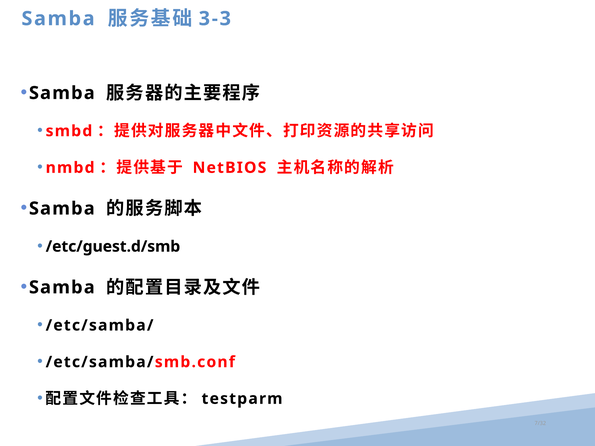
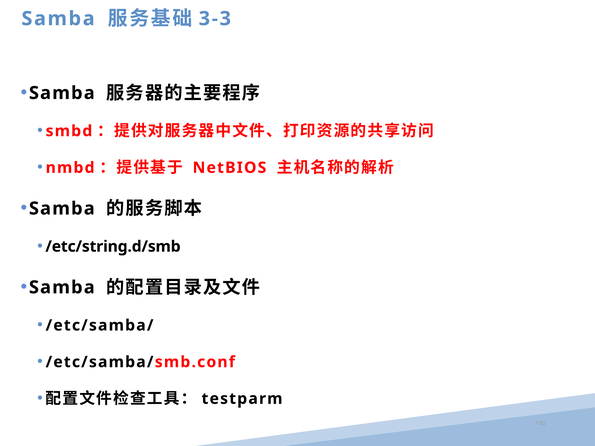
/etc/guest.d/smb: /etc/guest.d/smb -> /etc/string.d/smb (113, 247)
